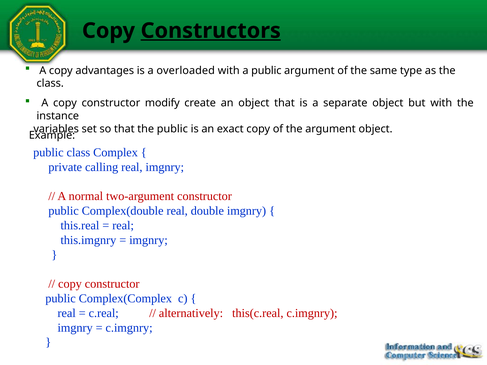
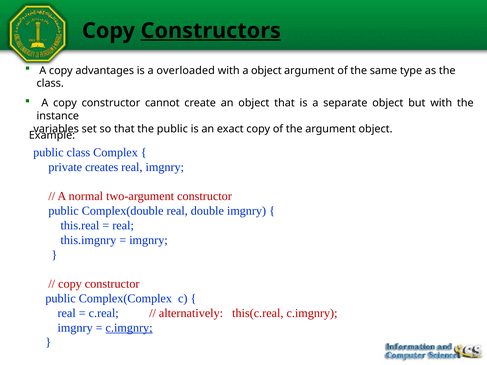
a public: public -> object (266, 70)
modify: modify -> cannot (162, 103)
calling: calling -> creates (102, 167)
c.imgnry underline: none -> present (129, 328)
